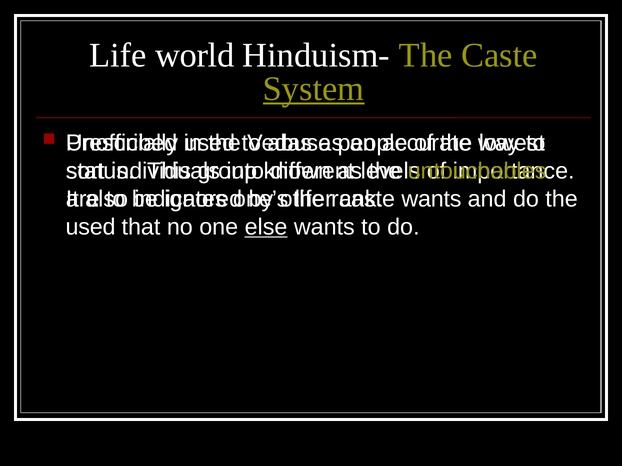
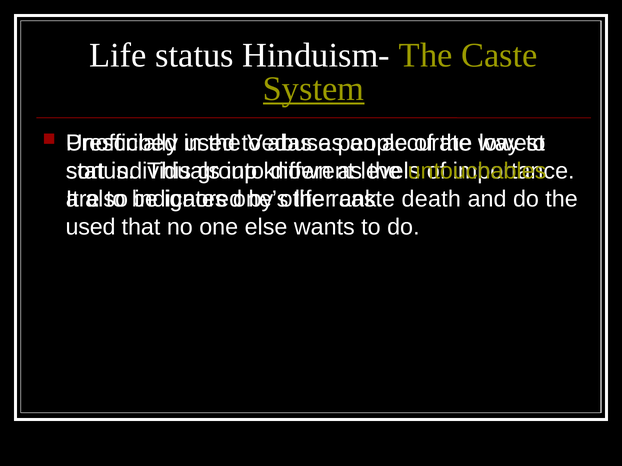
Life world: world -> status (195, 56)
wants: wants -> death (431, 199)
else underline: present -> none (266, 227)
